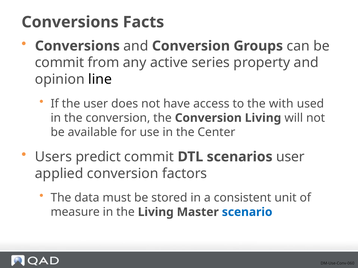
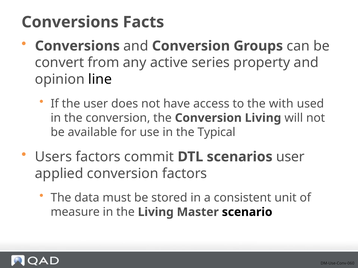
commit: commit -> convert (60, 63)
Center: Center -> Typical (217, 132)
Users predict: predict -> factors (98, 157)
scenario colour: blue -> black (247, 212)
